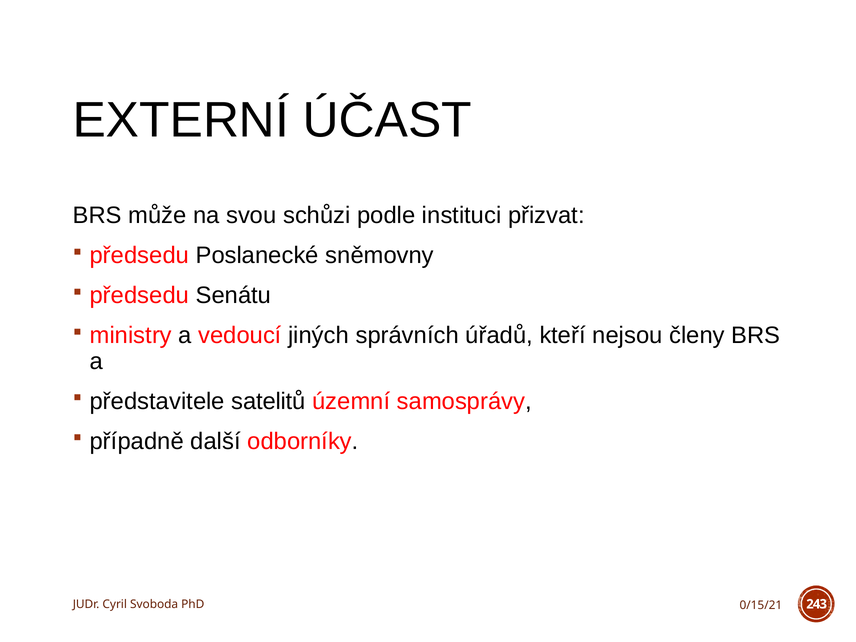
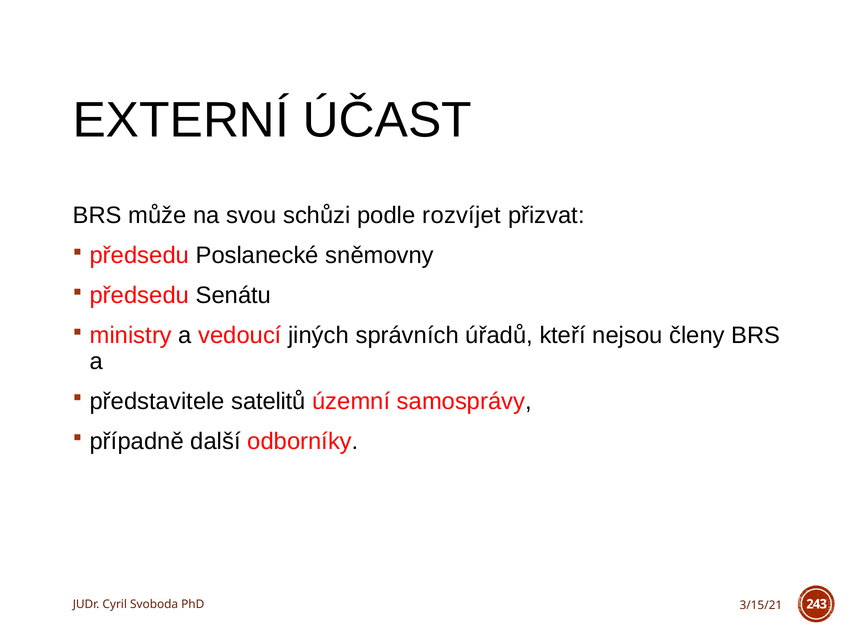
instituci: instituci -> rozvíjet (462, 216)
0/15/21: 0/15/21 -> 3/15/21 (761, 605)
